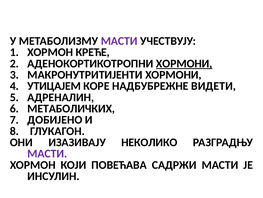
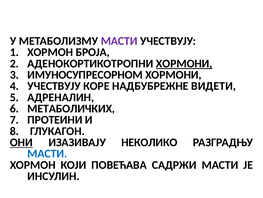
КРЕЋЕ: КРЕЋЕ -> БРОЈА (93, 52)
МАКРОНУТРИТИЈЕНТИ: МАКРОНУТРИТИЈЕНТИ -> ИМУНОСУПРЕСОРНОМ (85, 75)
УТИЦАЈЕМ: УТИЦАЈЕМ -> УЧЕСТВУЈУ (54, 86)
ДОБИЈЕНО: ДОБИЈЕНО -> ПРОТЕИНИ (55, 119)
ОНИ underline: none -> present (21, 142)
МАСТИ colour: purple -> blue (47, 153)
